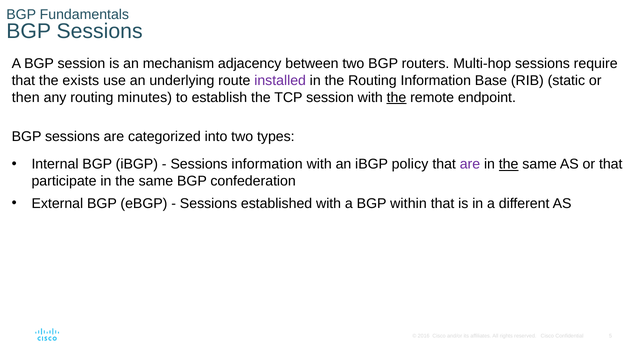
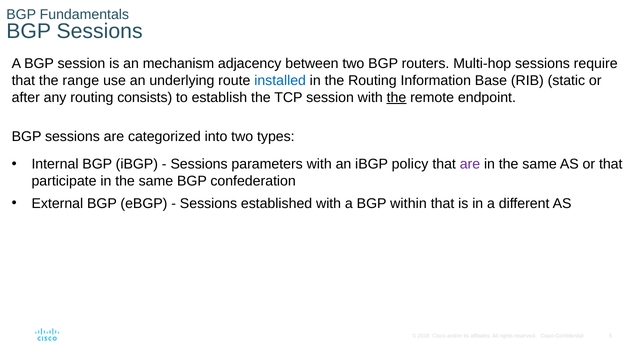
exists: exists -> range (81, 80)
installed colour: purple -> blue (280, 80)
then: then -> after (26, 97)
minutes: minutes -> consists (145, 97)
Sessions information: information -> parameters (267, 164)
the underline: present -> none (509, 164)
